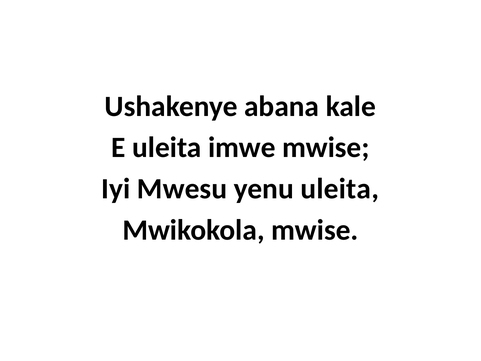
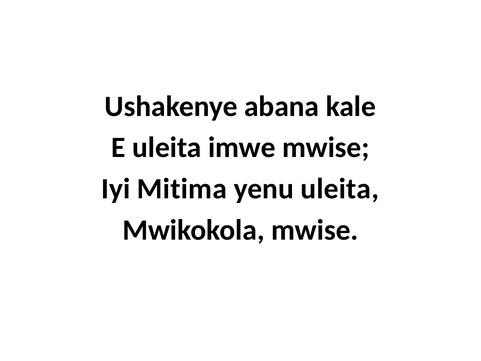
Mwesu: Mwesu -> Mitima (182, 189)
